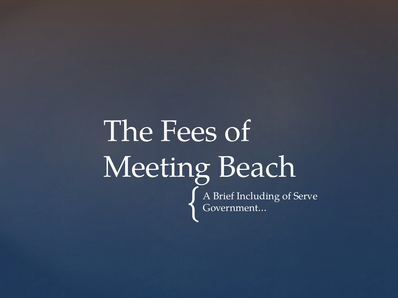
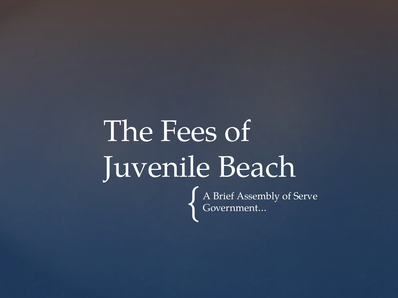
Meeting: Meeting -> Juvenile (157, 167)
Including: Including -> Assembly (258, 196)
